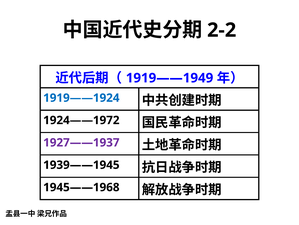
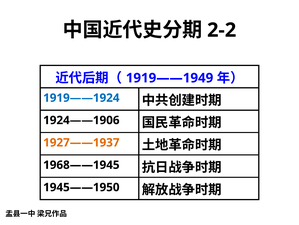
1924——1972: 1924——1972 -> 1924——1906 (81, 120)
1927——1937 colour: purple -> orange (81, 142)
1939——1945: 1939——1945 -> 1968——1945 (81, 164)
1945——1968: 1945——1968 -> 1945——1950 (81, 187)
